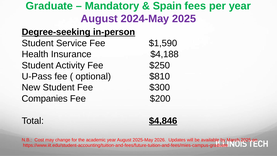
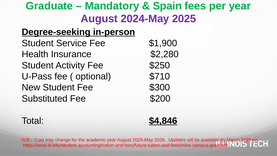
$1,590: $1,590 -> $1,900 (163, 43)
$4,188: $4,188 -> $2,280 (165, 54)
$810: $810 -> $710 (160, 76)
Companies: Companies -> Substituted (45, 99)
